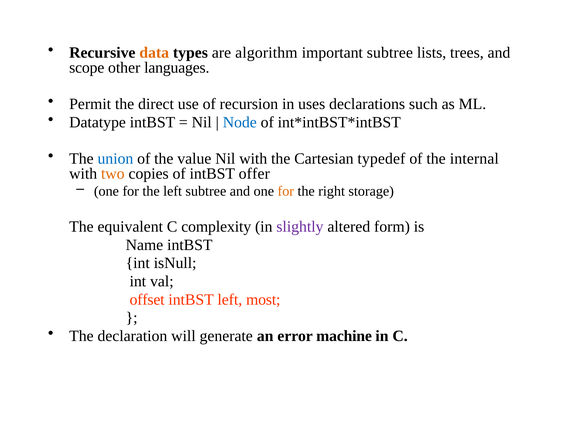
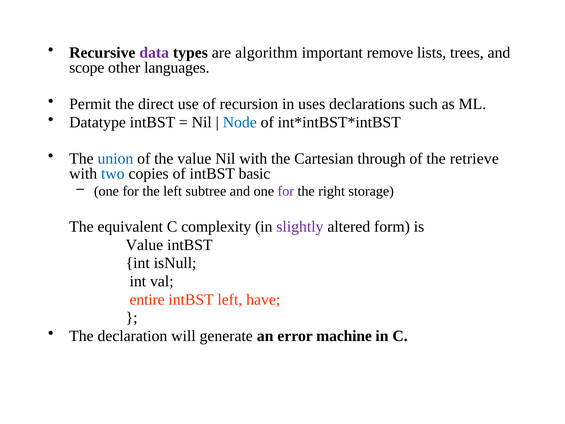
data colour: orange -> purple (154, 52)
important subtree: subtree -> remove (390, 52)
typedef: typedef -> through (382, 159)
internal: internal -> retrieve (474, 159)
two colour: orange -> blue (113, 174)
offer: offer -> basic (254, 174)
for colour: orange -> purple (286, 191)
Name: Name -> Value (144, 245)
offset: offset -> entire (147, 299)
most: most -> have (263, 299)
